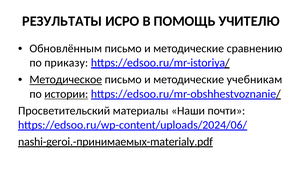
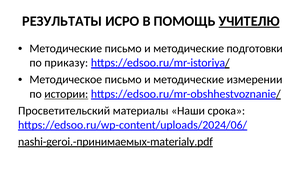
УЧИТЕЛЮ underline: none -> present (249, 21)
Обновлённым: Обновлённым -> Методические (66, 48)
сравнению: сравнению -> подготовки (255, 48)
Методическое underline: present -> none (66, 80)
учебникам: учебникам -> измерении (255, 80)
почти: почти -> срока (226, 111)
